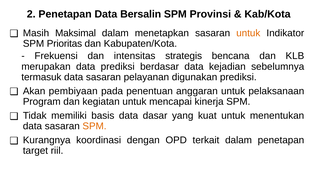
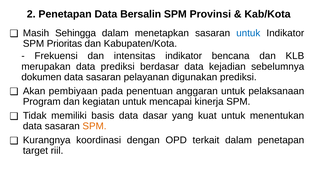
Maksimal: Maksimal -> Sehingga (76, 33)
untuk colour: orange -> blue (248, 33)
intensitas strategis: strategis -> indikator (184, 56)
termasuk: termasuk -> dokumen (41, 77)
